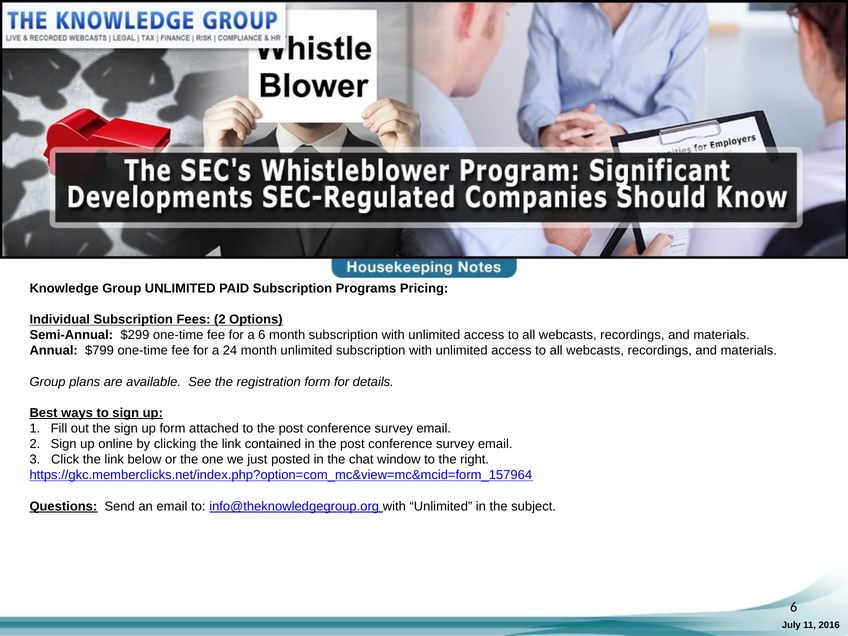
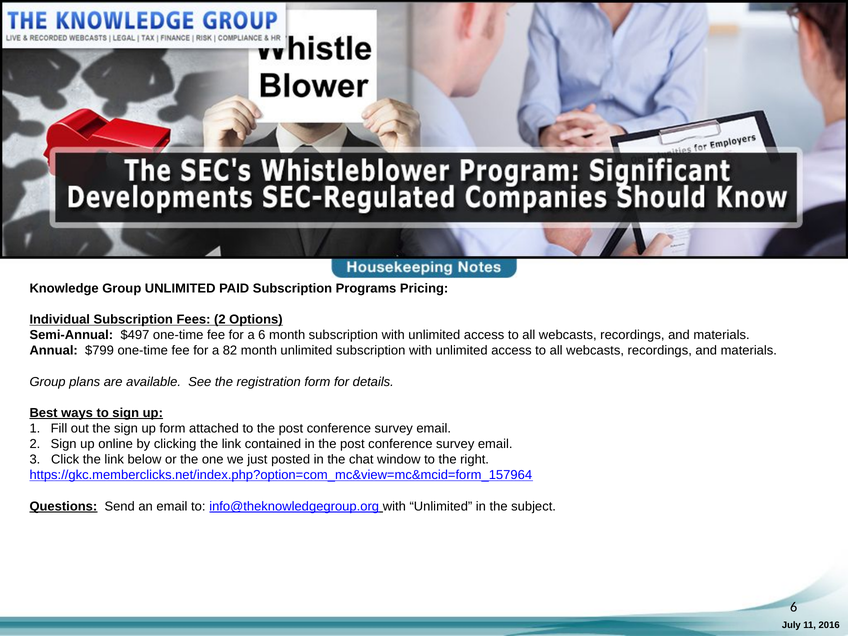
$299: $299 -> $497 (135, 335)
24: 24 -> 82 (230, 351)
